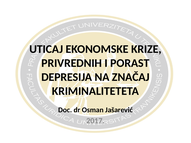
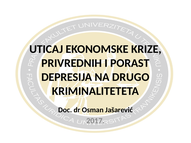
ZNAČAJ: ZNAČAJ -> DRUGO (131, 77)
